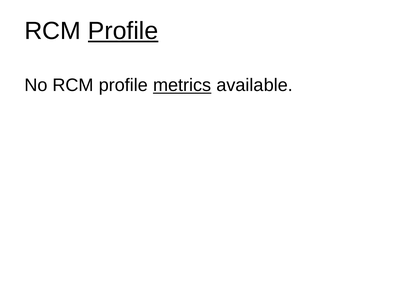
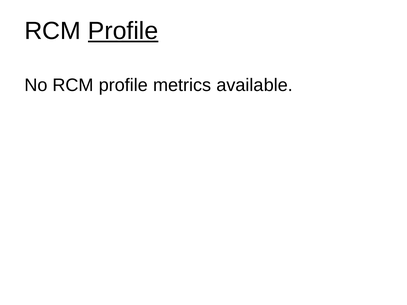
metrics underline: present -> none (182, 85)
